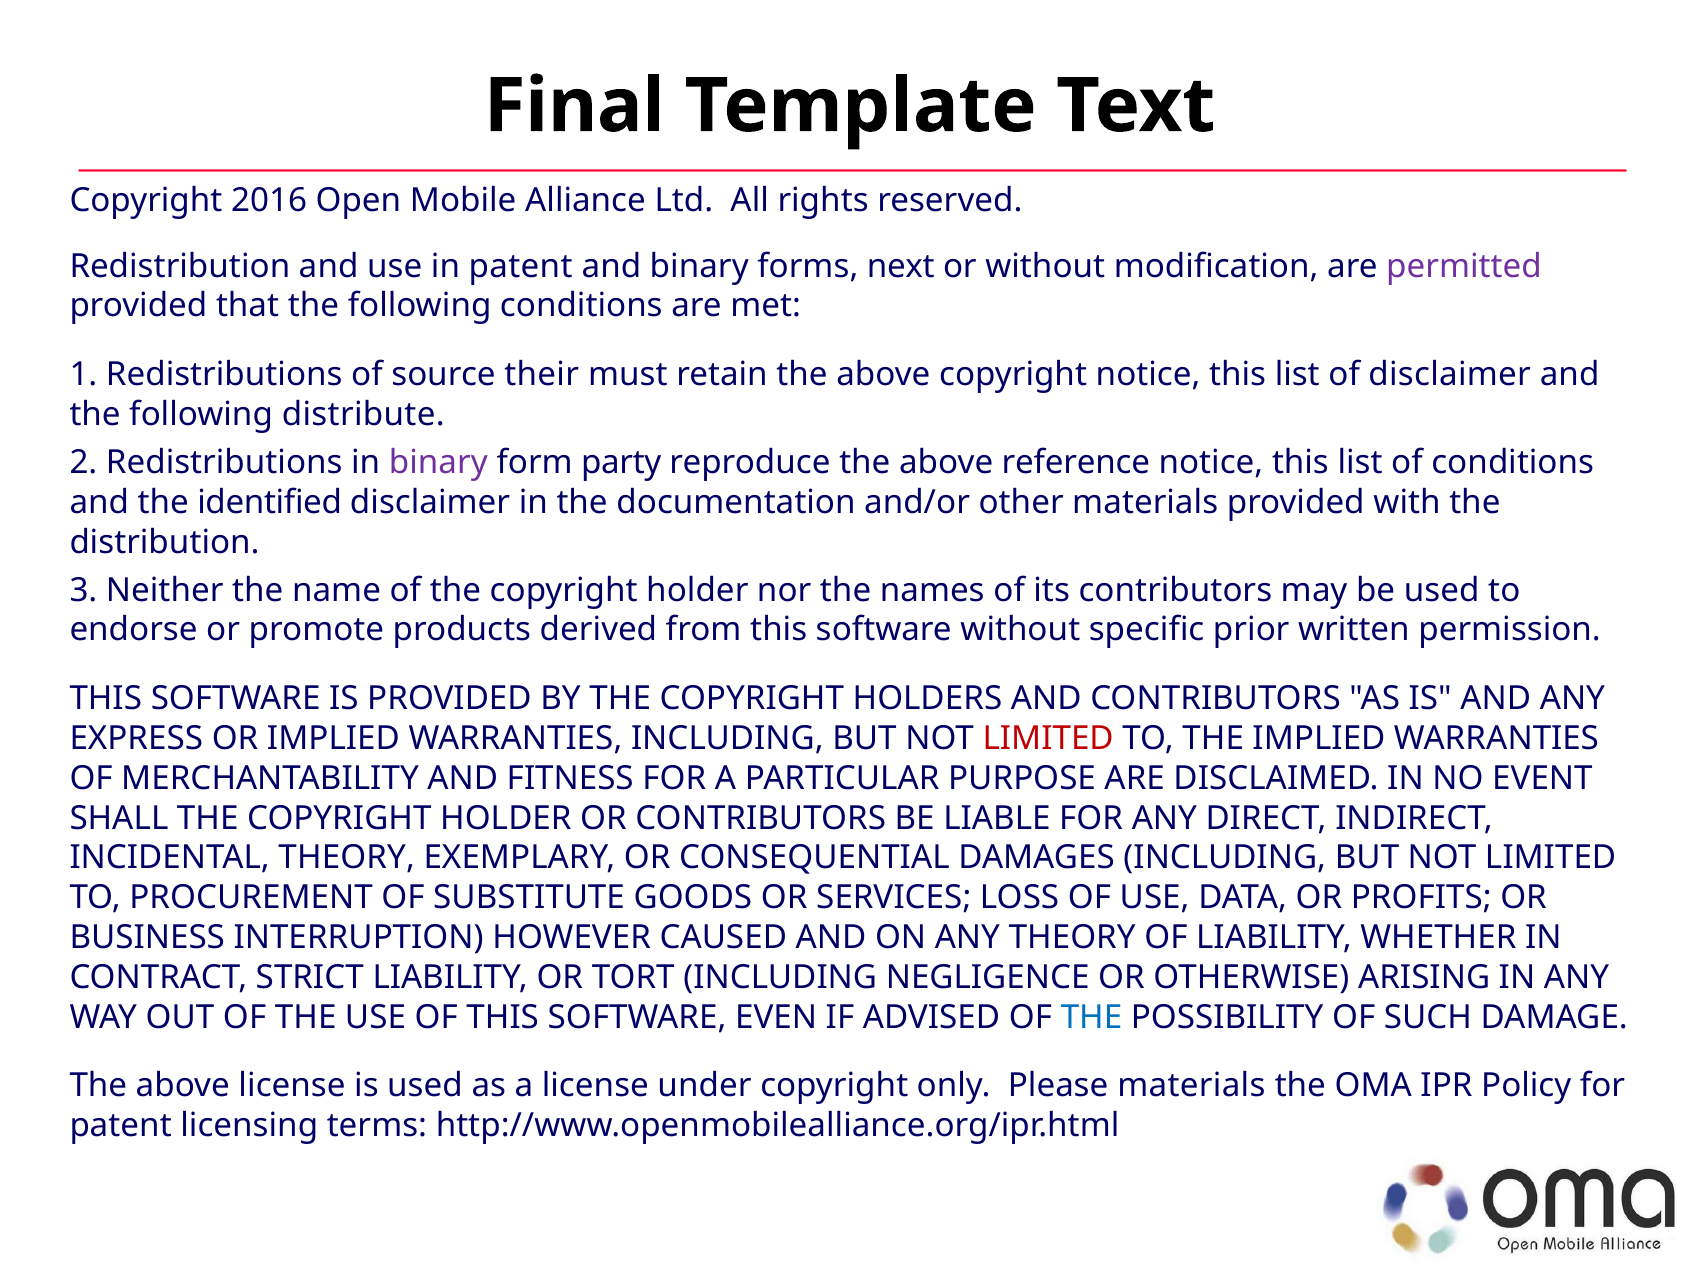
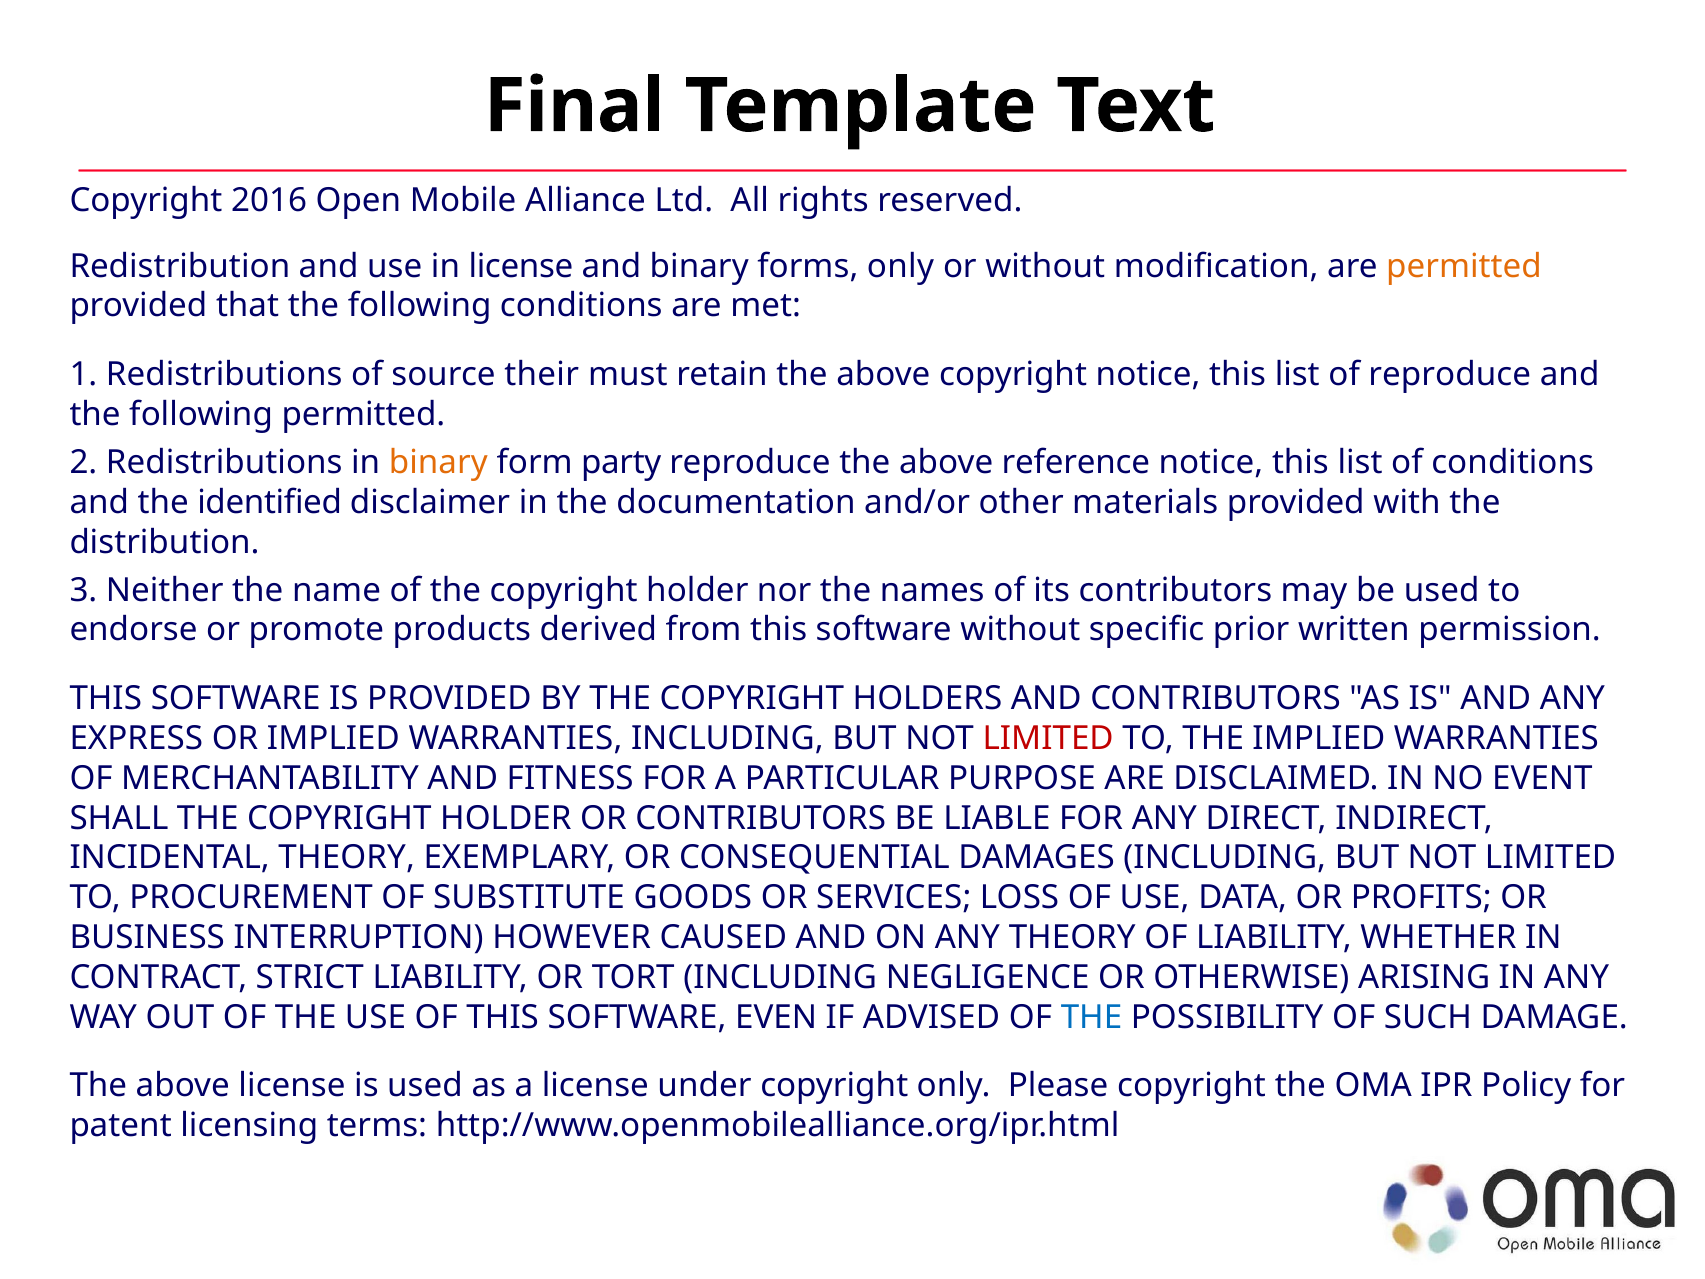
in patent: patent -> license (521, 266)
forms next: next -> only (900, 266)
permitted colour: purple -> orange (1464, 266)
of disclaimer: disclaimer -> reproduce (1450, 375)
following distribute: distribute -> permitted (363, 414)
binary colour: purple -> orange (438, 462)
Please materials: materials -> copyright (1192, 1086)
